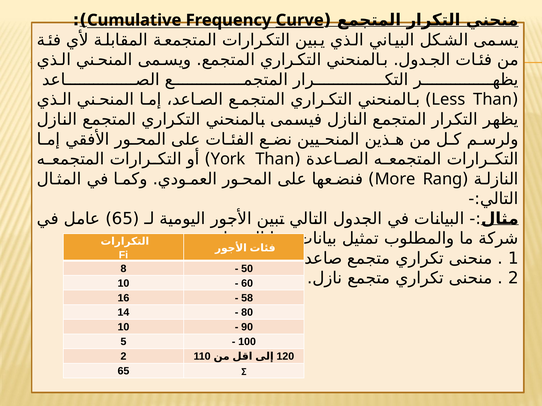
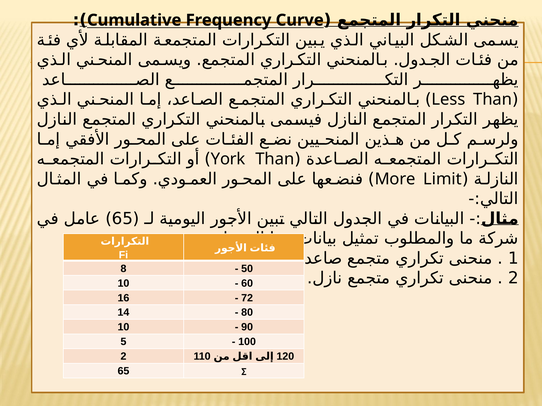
Curve underline: present -> none (300, 20)
Rang: Rang -> Limit (443, 179)
58: 58 -> 72 (247, 298)
